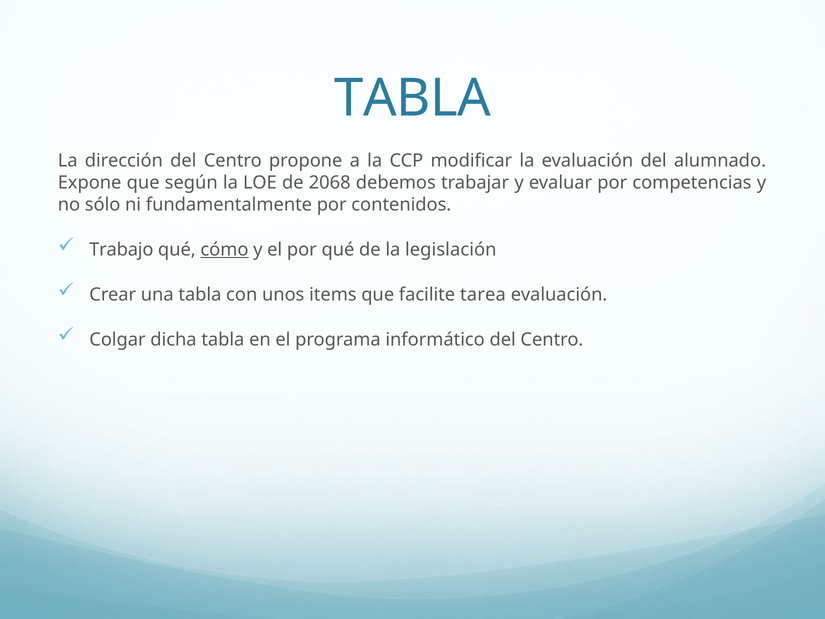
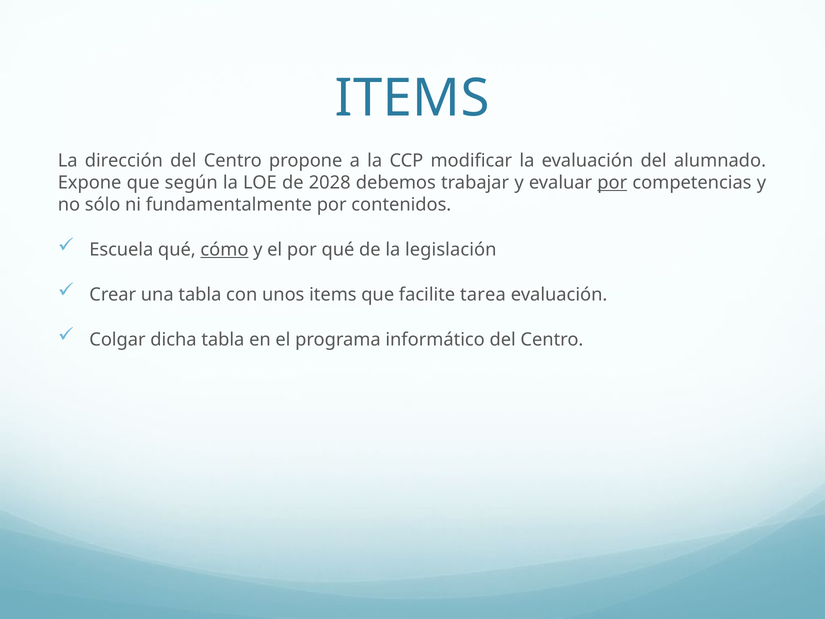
TABLA: TABLA -> ITEMS (412, 98)
2068: 2068 -> 2028 (330, 183)
por underline: none -> present (612, 183)
Trabajo: Trabajo -> Escuela (121, 250)
